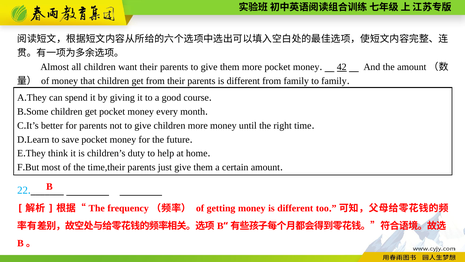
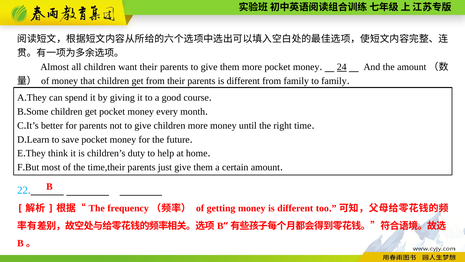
42: 42 -> 24 (342, 67)
